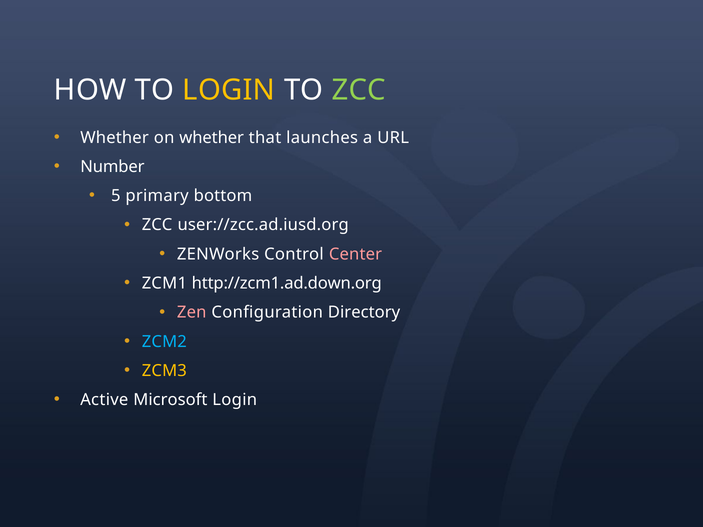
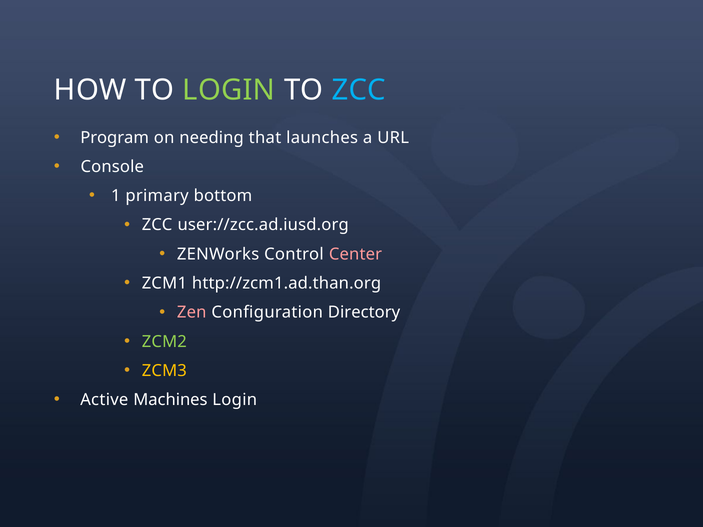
LOGIN colour: yellow -> light green (229, 90)
ZCC colour: light green -> light blue (359, 90)
Whether: Whether -> Program (115, 138)
on whether: whether -> needing (212, 138)
Number: Number -> Console (112, 167)
5: 5 -> 1 (116, 196)
http://zcm1.ad.down.org: http://zcm1.ad.down.org -> http://zcm1.ad.than.org (287, 283)
ZCM2 colour: light blue -> light green (164, 342)
Microsoft: Microsoft -> Machines (170, 400)
